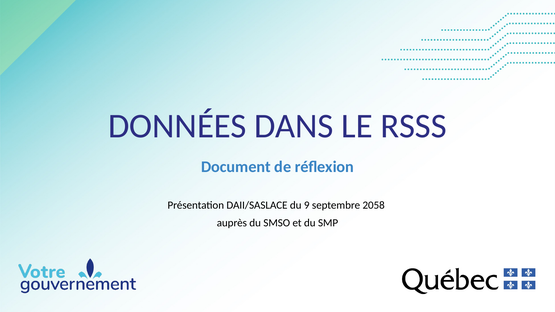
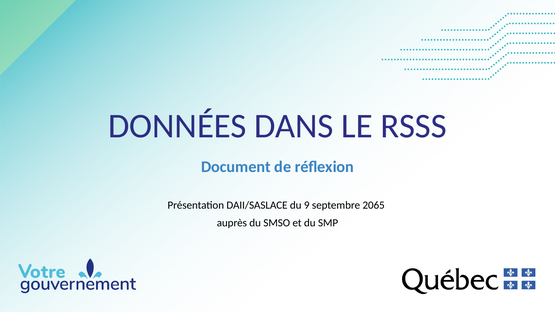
2058: 2058 -> 2065 (374, 205)
